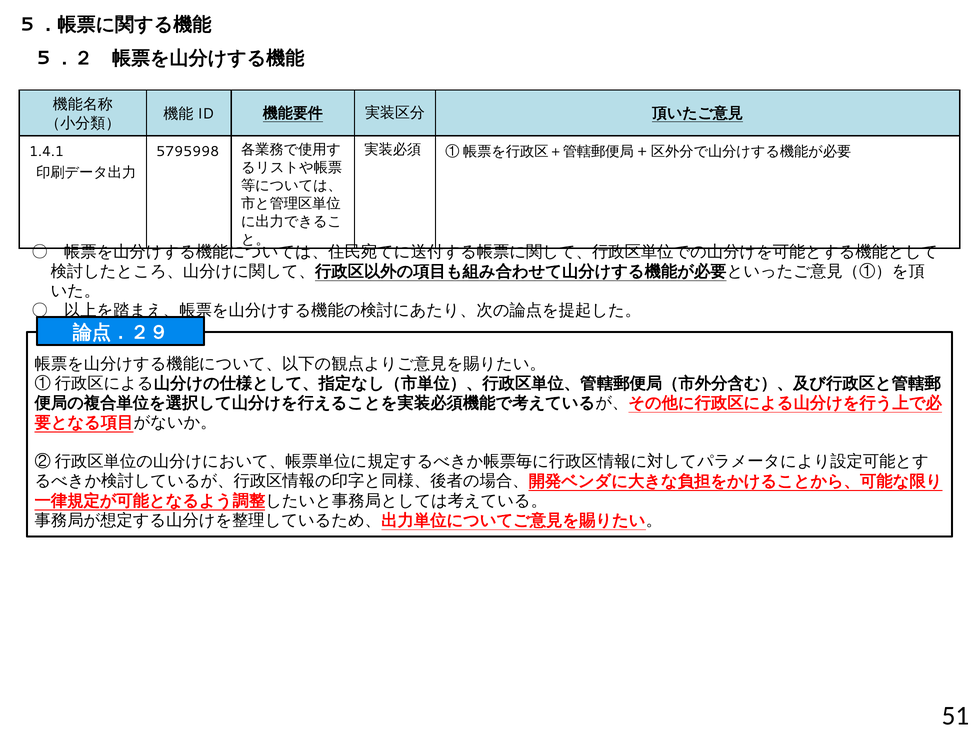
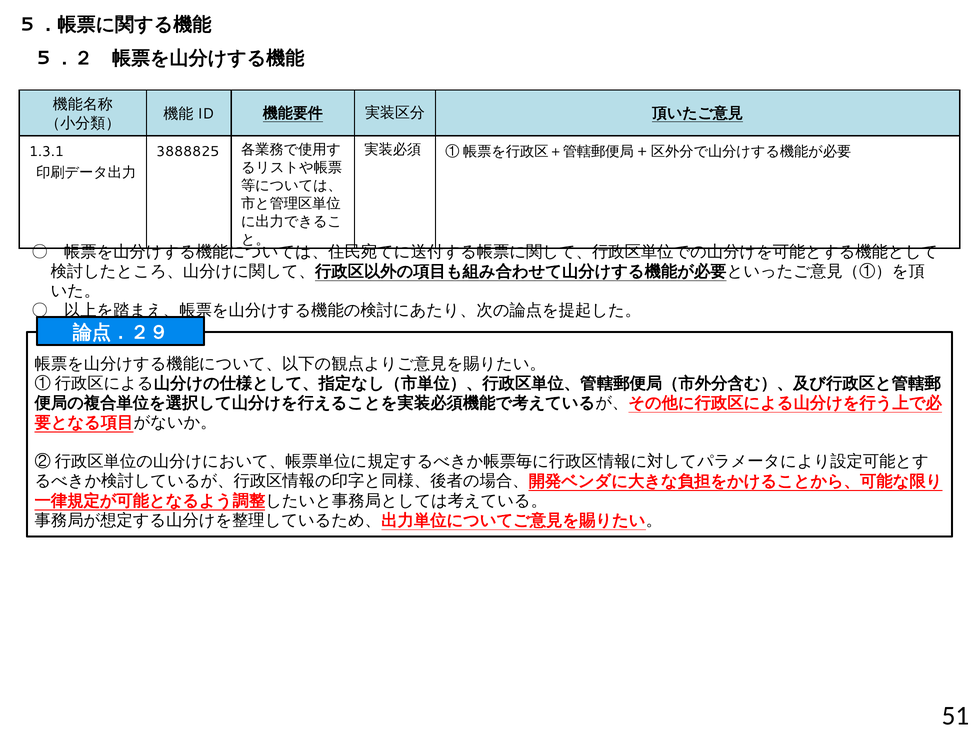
1.4.1: 1.4.1 -> 1.3.1 (46, 151)
5795998: 5795998 -> 3888825 (188, 151)
